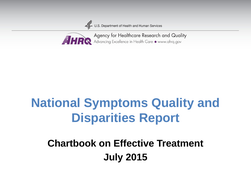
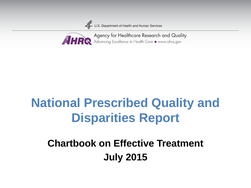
Symptoms: Symptoms -> Prescribed (116, 103)
